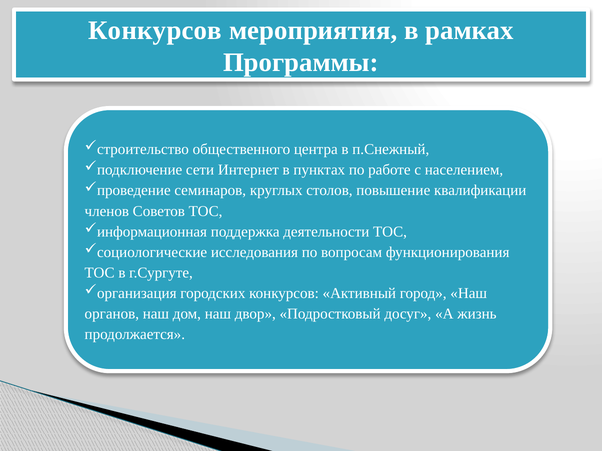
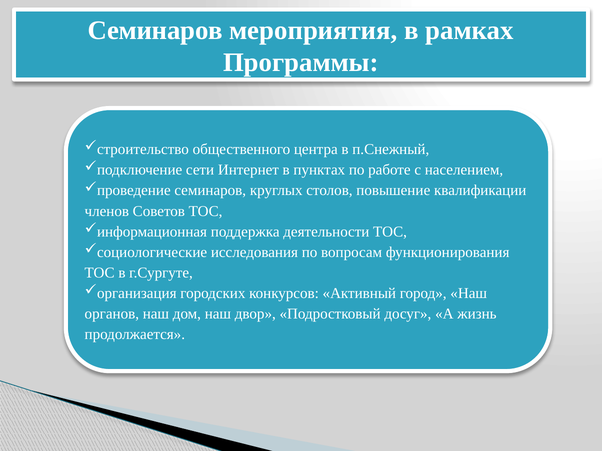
Конкурсов: Конкурсов -> Семинаров (155, 30)
